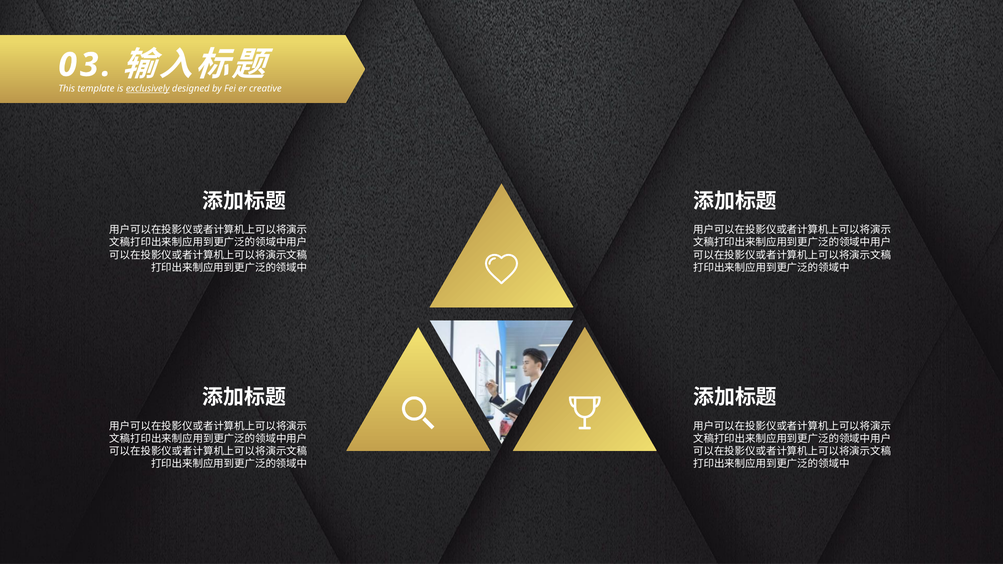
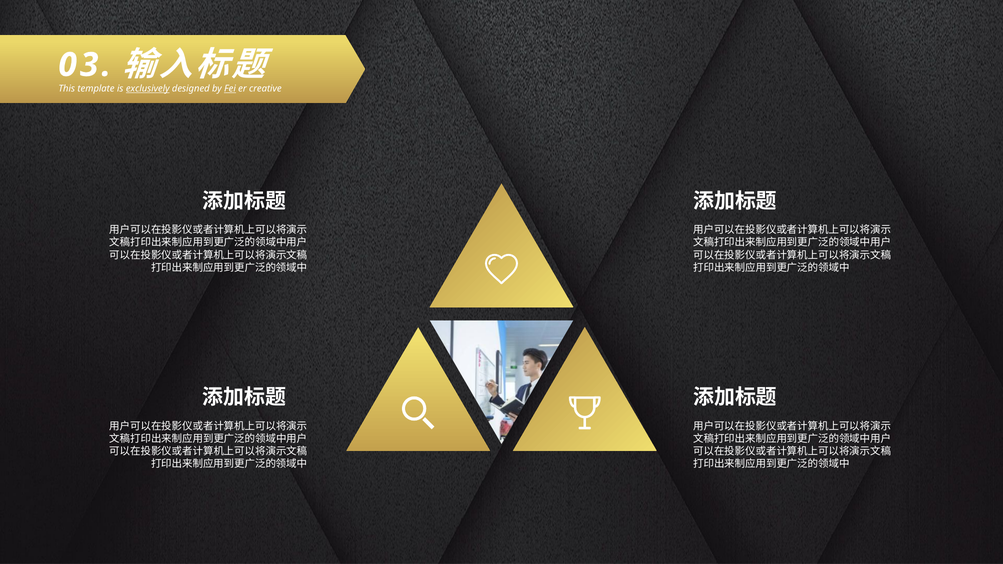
Fei underline: none -> present (230, 89)
